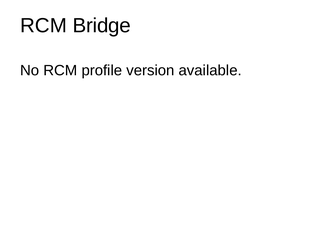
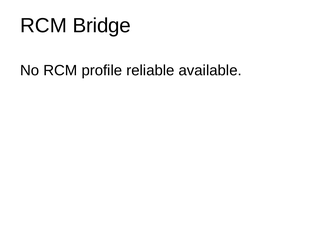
version: version -> reliable (150, 70)
